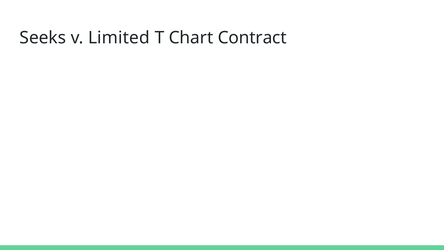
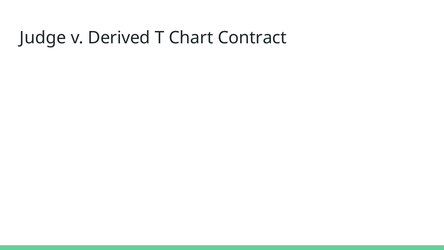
Seeks: Seeks -> Judge (43, 38)
Limited: Limited -> Derived (119, 38)
